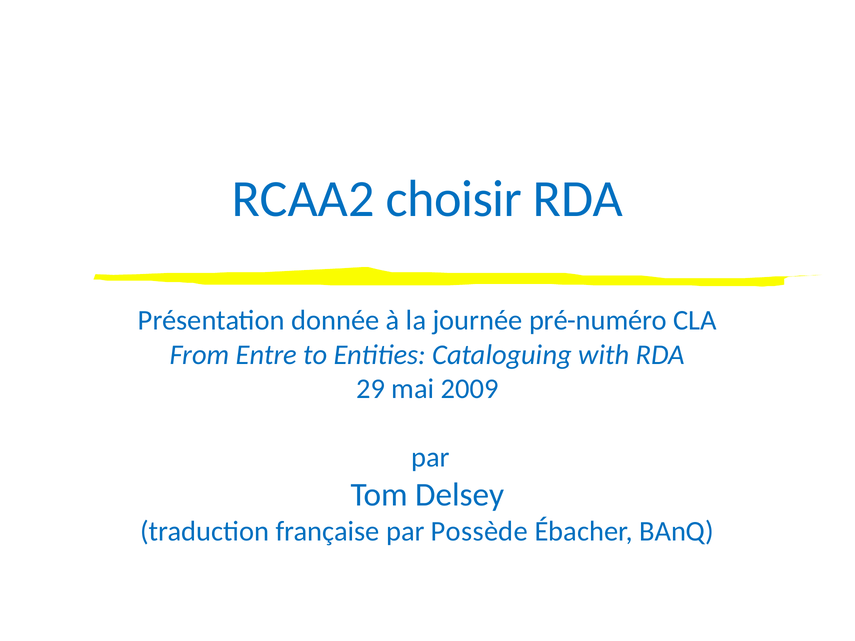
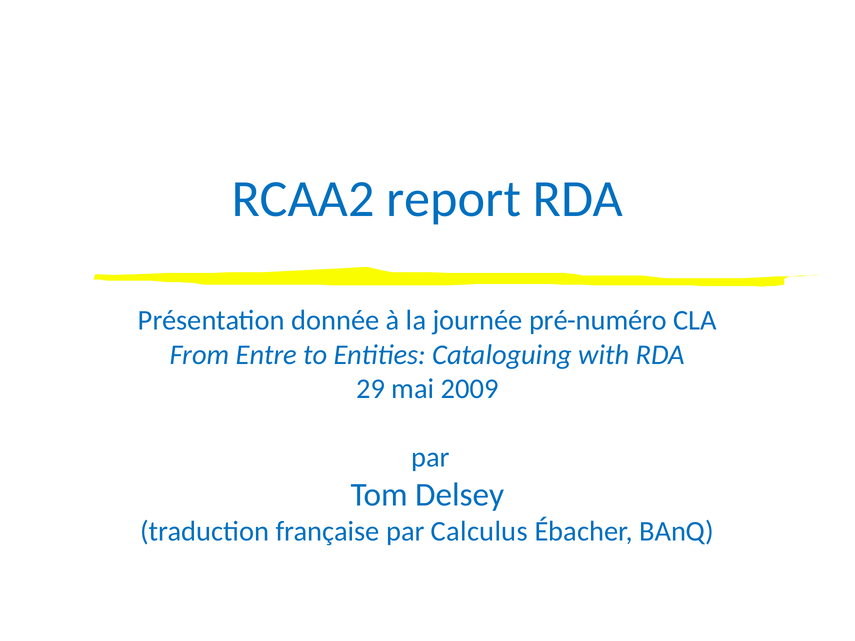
choisir: choisir -> report (454, 199)
Possède: Possède -> Calculus (479, 532)
